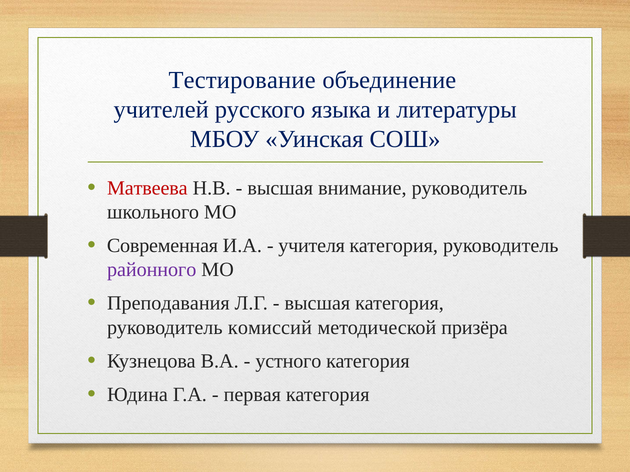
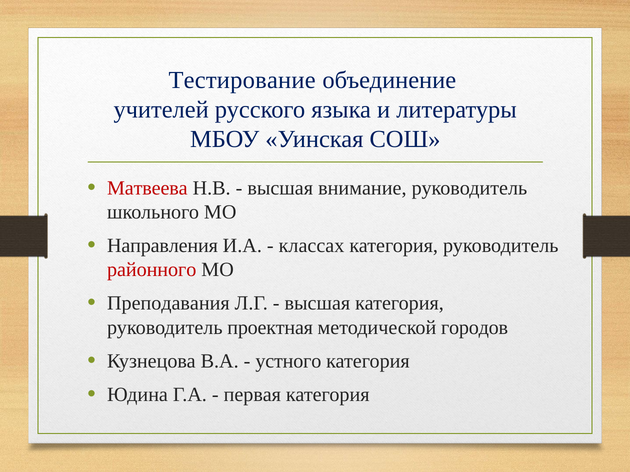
Cовременная: Cовременная -> Направления (162, 246)
учителя: учителя -> классах (312, 246)
районного colour: purple -> red (152, 270)
комиссий: комиссий -> проектная (270, 328)
призёра: призёра -> городов (475, 328)
